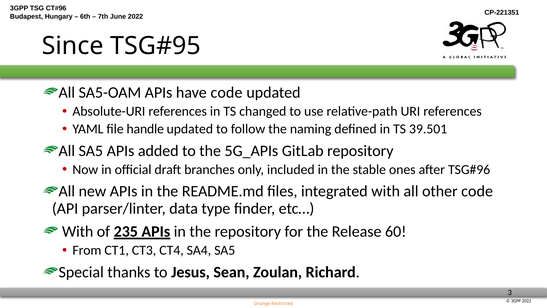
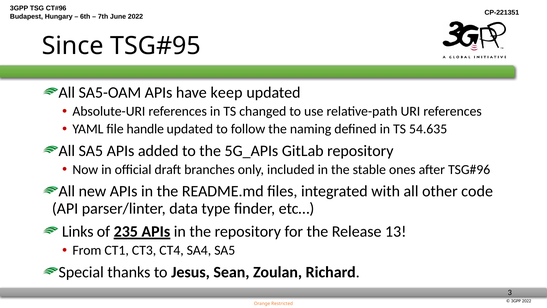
have code: code -> keep (226, 92)
39.501: 39.501 -> 54.635 (428, 129)
With: With -> Links (78, 231)
60: 60 -> 13 (396, 231)
